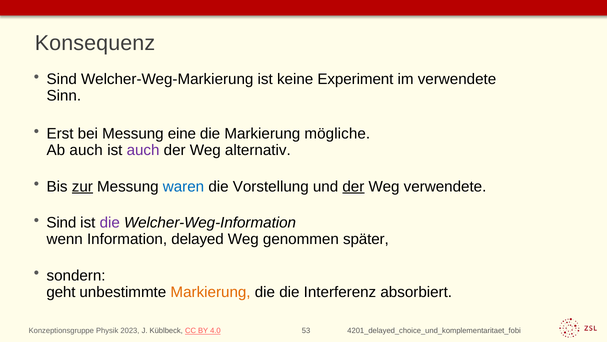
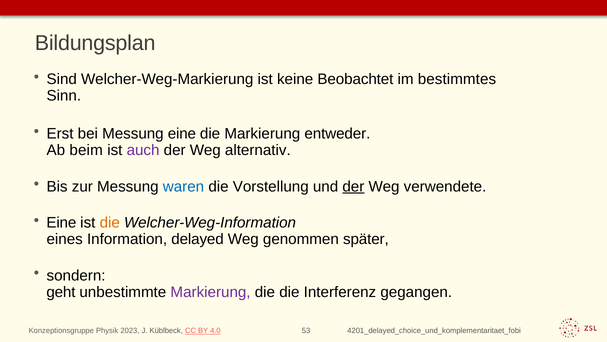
Konsequenz: Konsequenz -> Bildungsplan (95, 43)
Experiment: Experiment -> Beobachtet (355, 79)
im verwendete: verwendete -> bestimmtes (457, 79)
mögliche: mögliche -> entweder (337, 134)
Ab auch: auch -> beim (86, 150)
zur underline: present -> none (82, 186)
Sind: Sind -> Eine (61, 222)
die colour: purple -> orange (110, 222)
wenn: wenn -> eines (65, 239)
Markierung colour: orange -> purple (211, 292)
absorbiert: absorbiert -> gegangen (416, 292)
